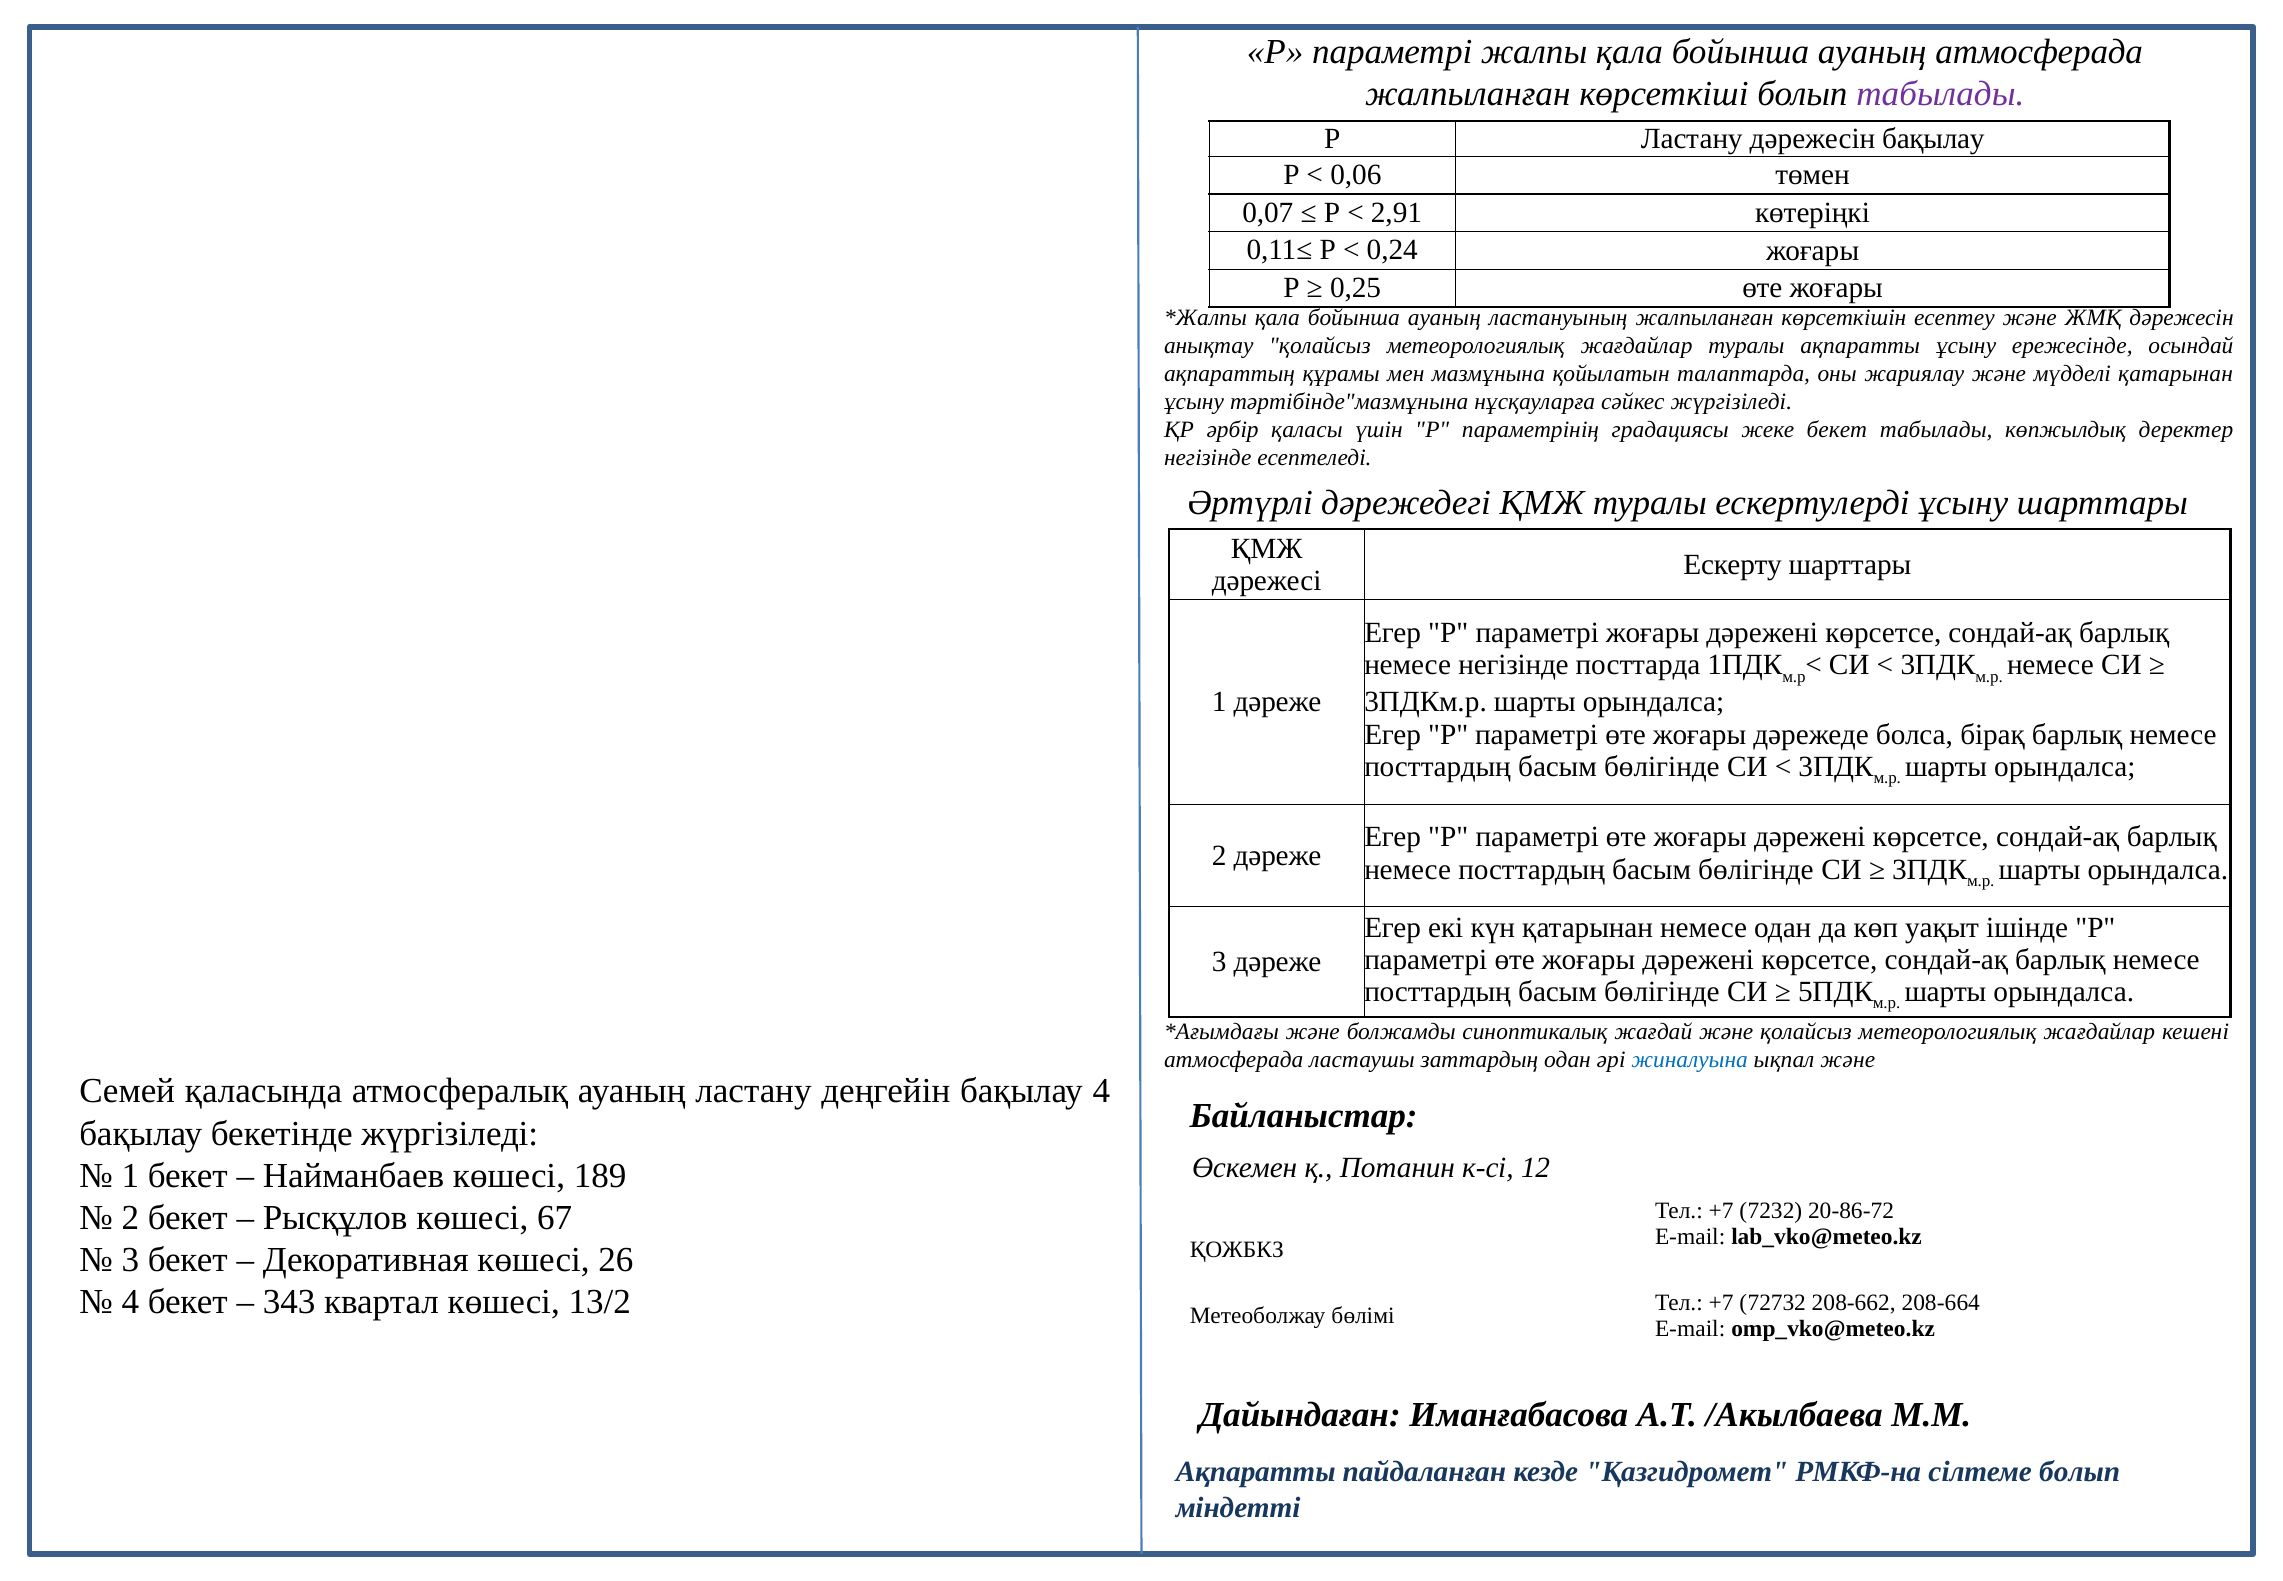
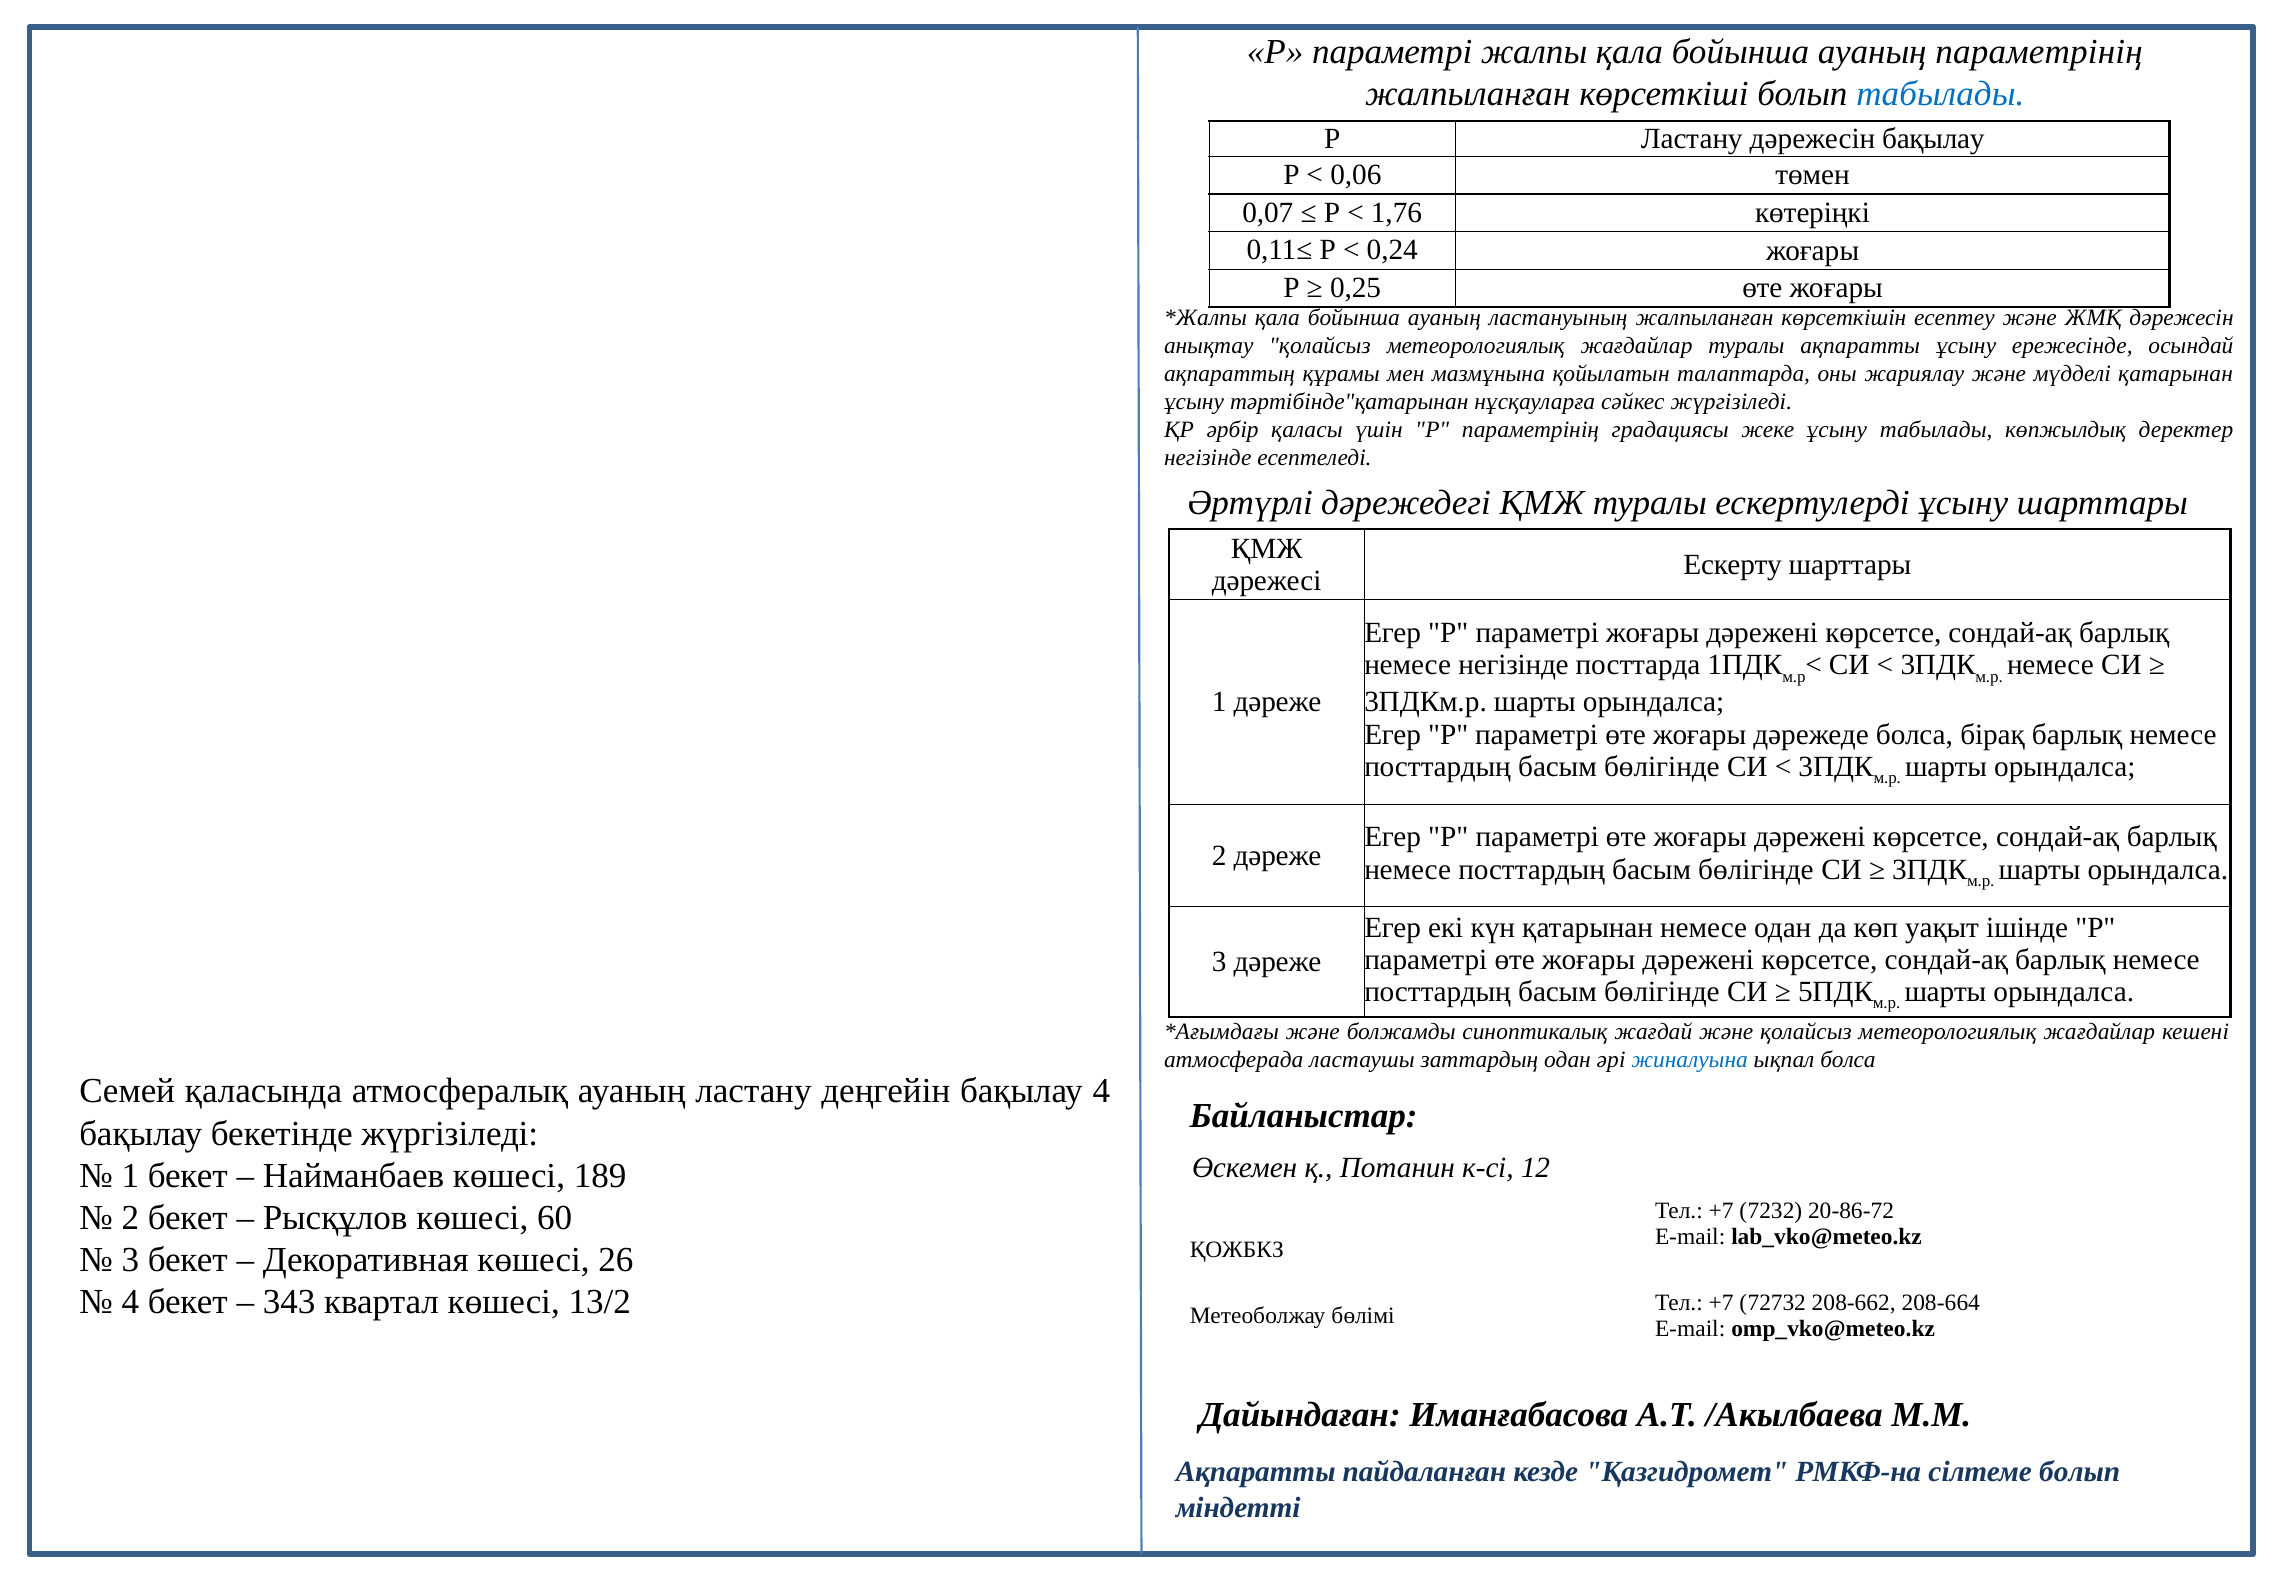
ауаның атмосферада: атмосферада -> параметрінің (2039, 52)
табылады colour: purple -> blue (1940, 94)
2,91: 2,91 -> 1,76 (1396, 212)
тәртібінде"мазмұнына: тәртібінде"мазмұнына -> тәртібінде"қатарынан (1349, 402)
жеке бекет: бекет -> ұсыну (1837, 430)
ықпал және: және -> болса (1848, 1060)
67: 67 -> 60 (555, 1217)
